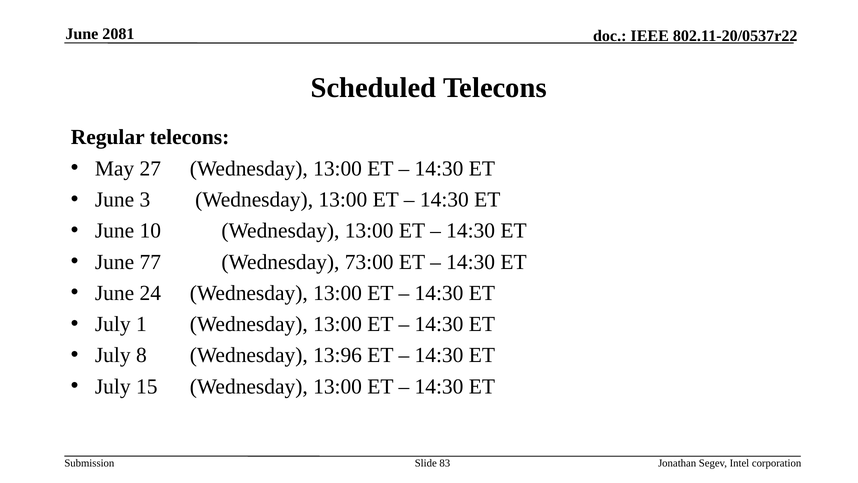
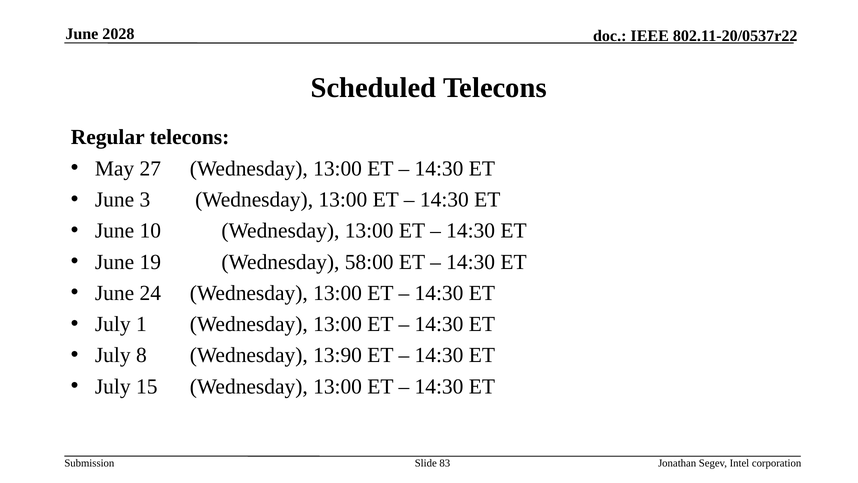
2081: 2081 -> 2028 (118, 34)
77: 77 -> 19 (150, 262)
73:00: 73:00 -> 58:00 (369, 262)
13:96: 13:96 -> 13:90 (338, 355)
